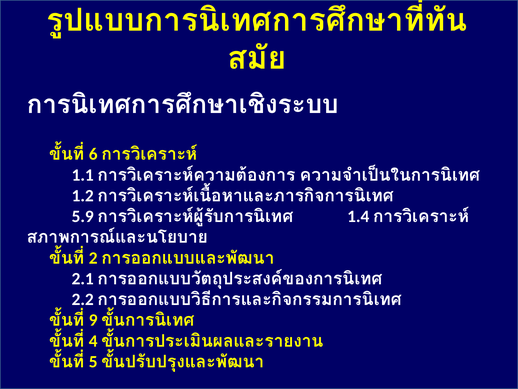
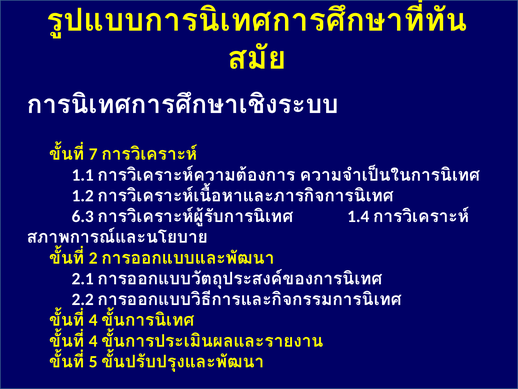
6: 6 -> 7 (93, 154)
5.9: 5.9 -> 6.3 (83, 216)
9: 9 -> 4 (93, 320)
